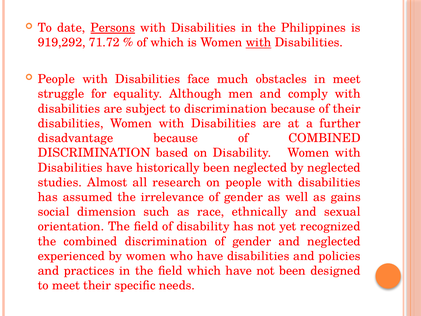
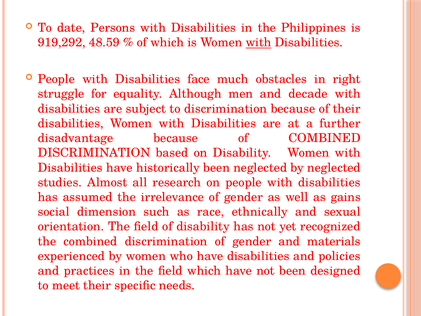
Persons underline: present -> none (113, 28)
71.72: 71.72 -> 48.59 (104, 43)
in meet: meet -> right (347, 79)
comply: comply -> decade (308, 94)
and neglected: neglected -> materials (334, 241)
